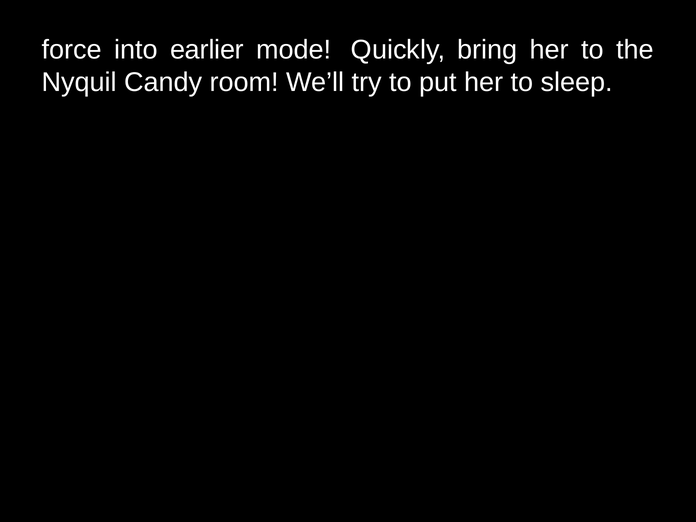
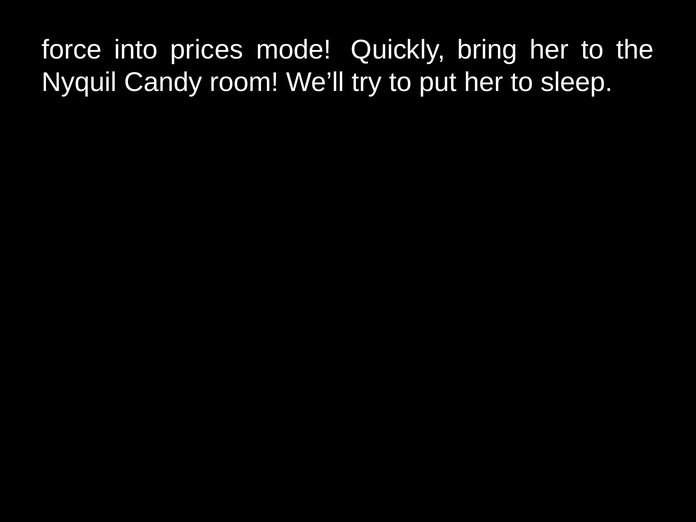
earlier: earlier -> prices (207, 50)
